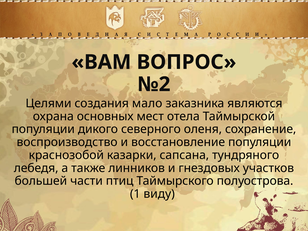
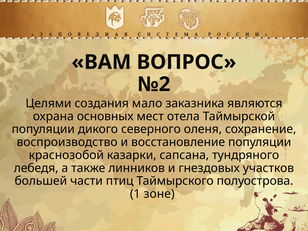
виду: виду -> зоне (159, 194)
